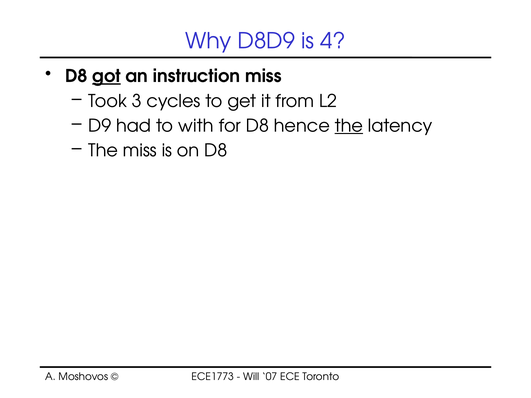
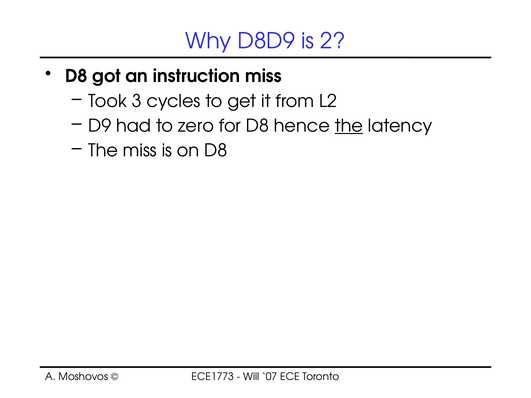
4: 4 -> 2 (333, 41)
got underline: present -> none (106, 76)
with: with -> zero (196, 126)
